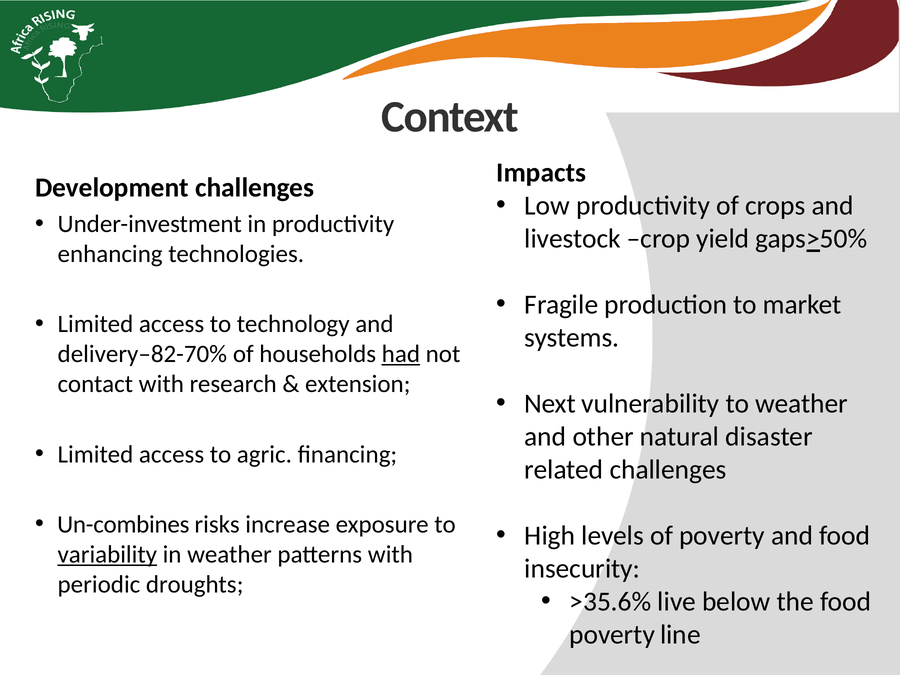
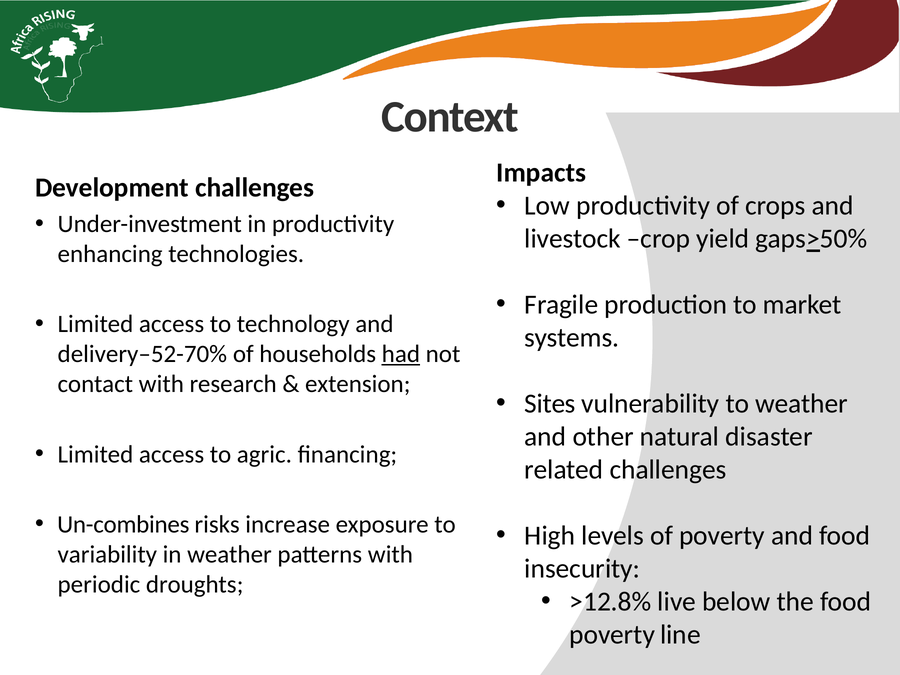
delivery–82-70%: delivery–82-70% -> delivery–52-70% (142, 354)
Next: Next -> Sites (550, 404)
variability underline: present -> none (107, 554)
>35.6%: >35.6% -> >12.8% (610, 602)
